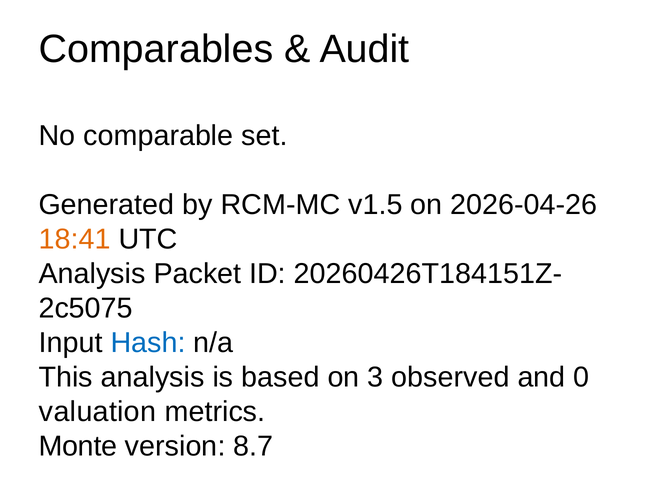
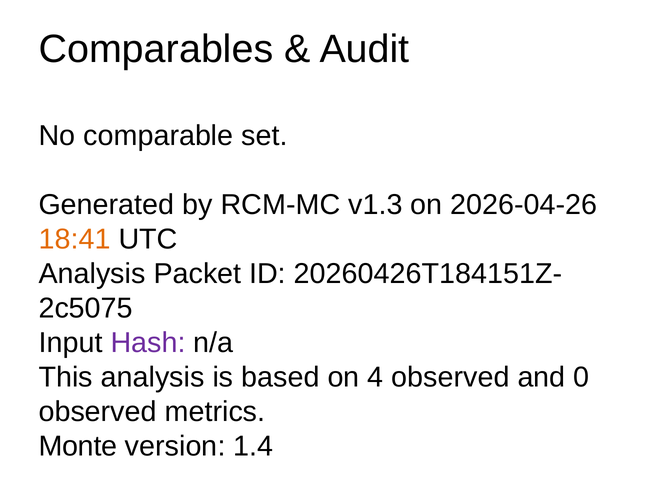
v1.5: v1.5 -> v1.3 (375, 204)
Hash colour: blue -> purple (148, 342)
3: 3 -> 4 (375, 377)
valuation: valuation -> observed (98, 411)
8.7: 8.7 -> 1.4 (253, 446)
